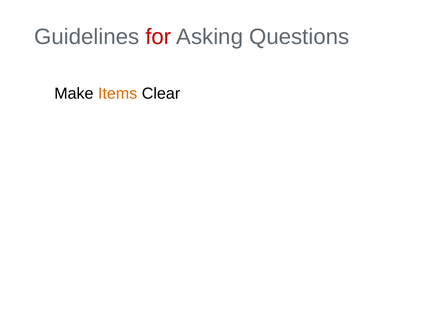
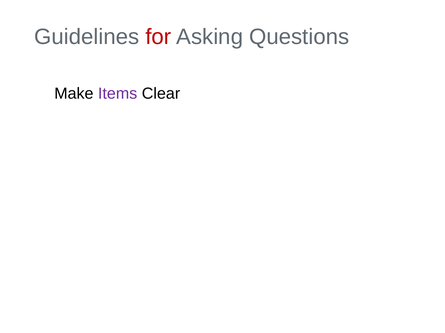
Items colour: orange -> purple (118, 94)
